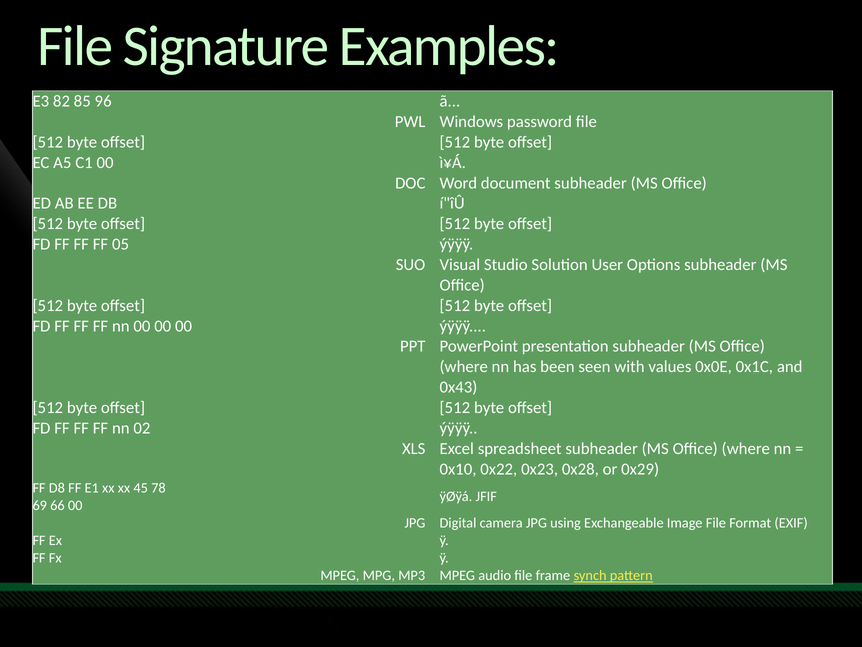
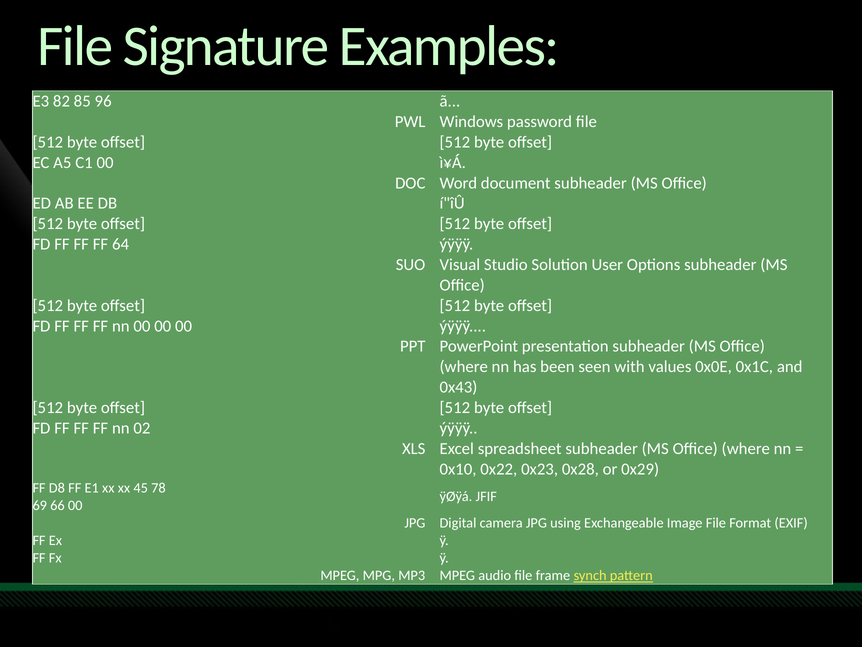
05: 05 -> 64 (121, 244)
